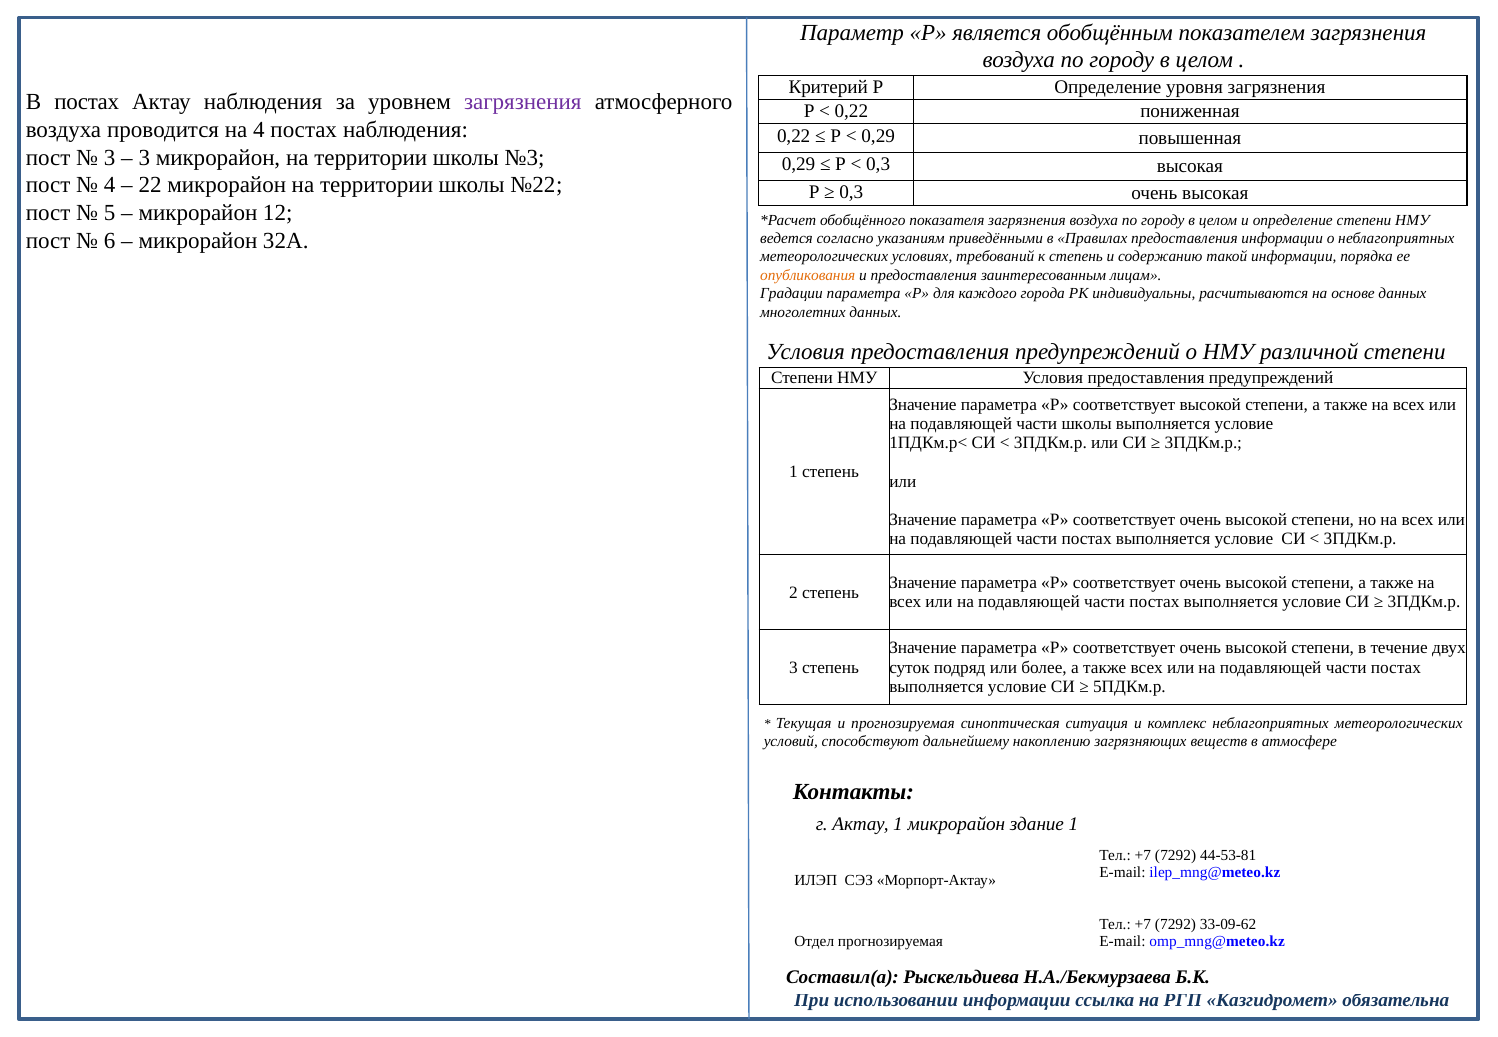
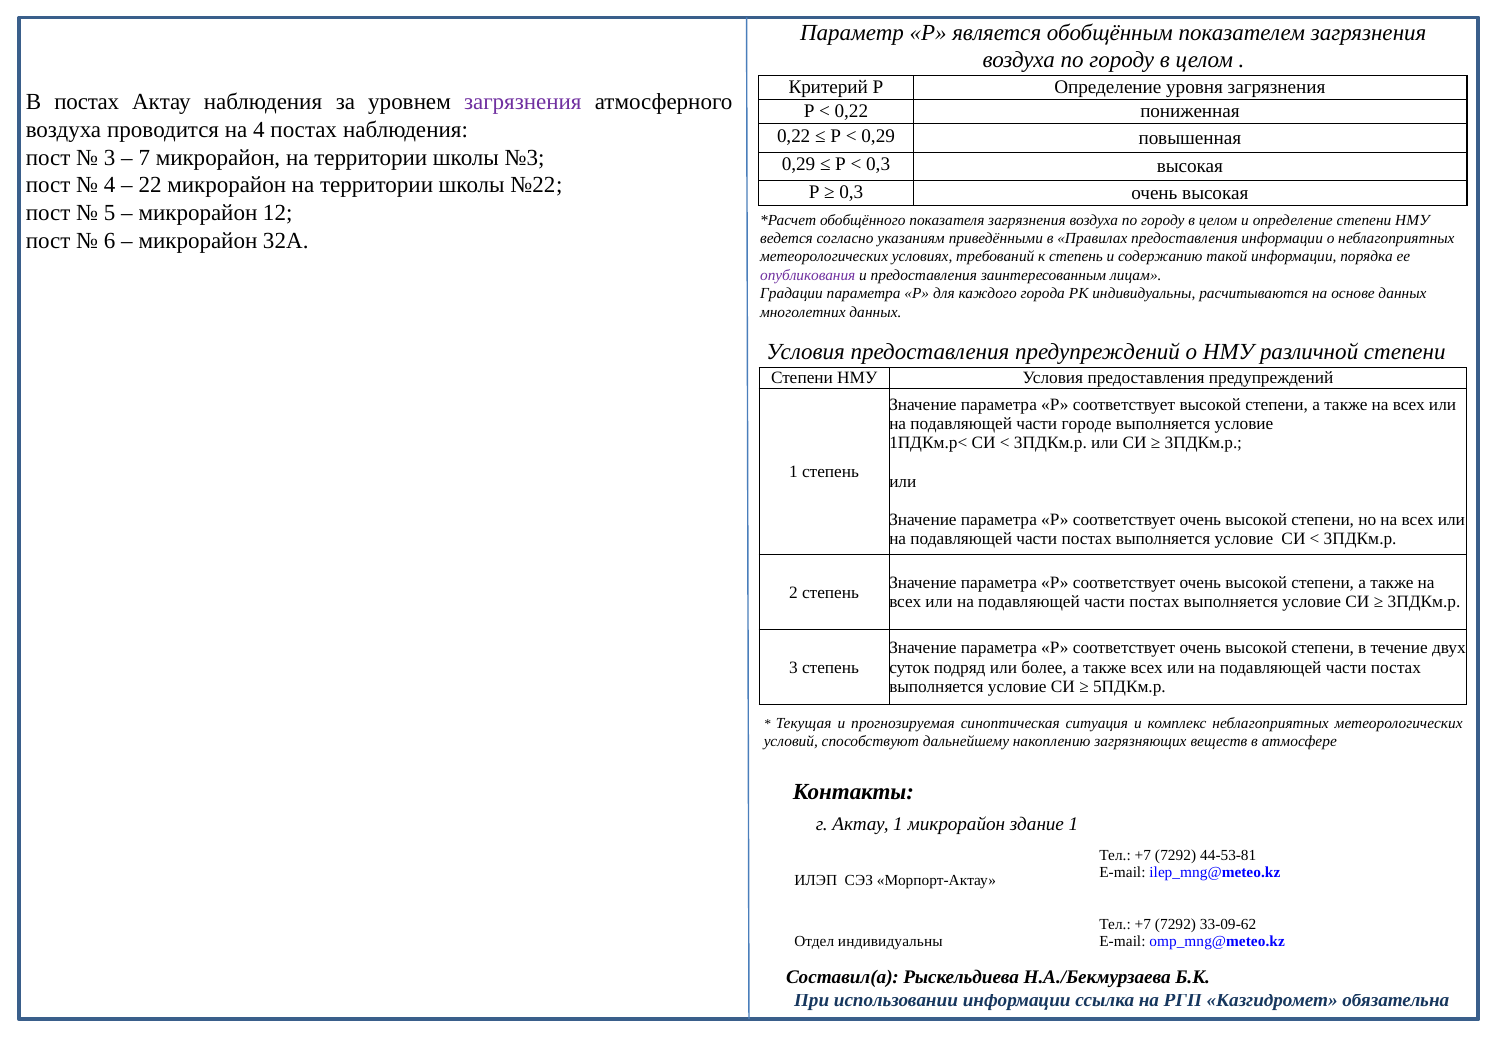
3: 3 -> 7 (144, 158)
опубликования colour: orange -> purple (808, 275)
части школы: школы -> городе (1087, 424)
Отдел прогнозируемая: прогнозируемая -> индивидуальны (890, 941)
